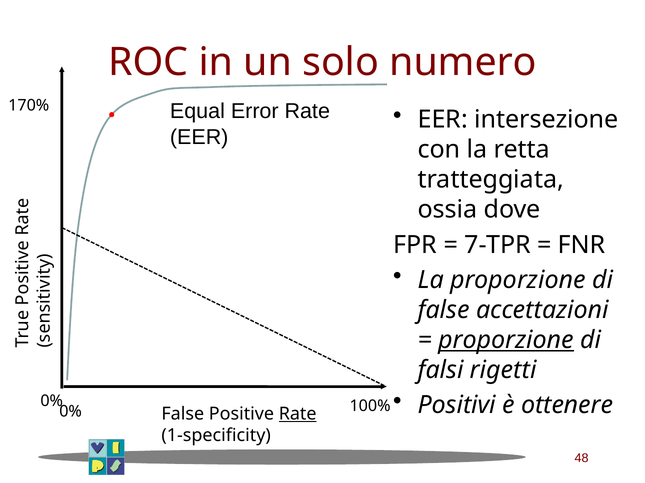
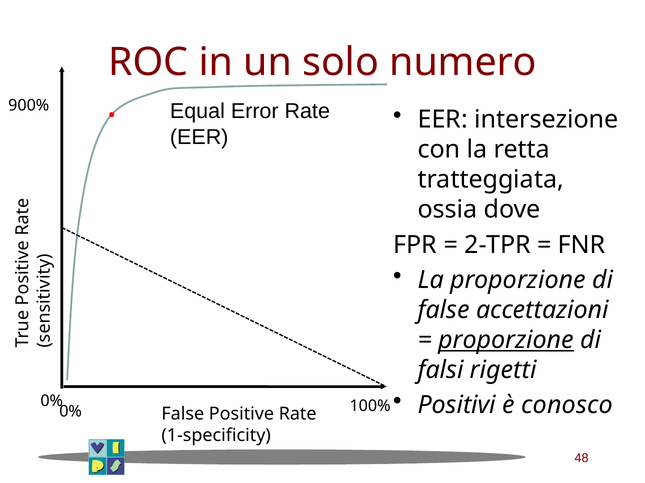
170%: 170% -> 900% (29, 106)
7-TPR: 7-TPR -> 2-TPR (498, 245)
ottenere: ottenere -> conosco (567, 406)
Rate underline: present -> none (298, 414)
